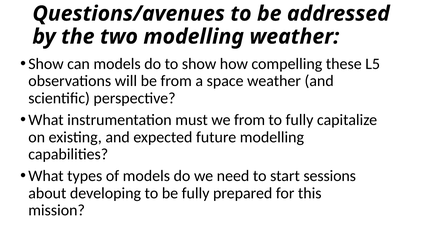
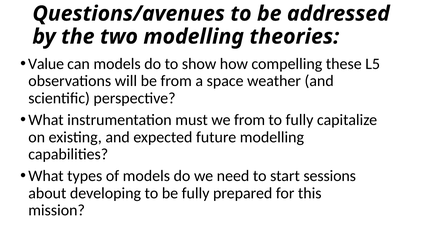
modelling weather: weather -> theories (294, 37)
Show: Show -> Value (46, 64)
